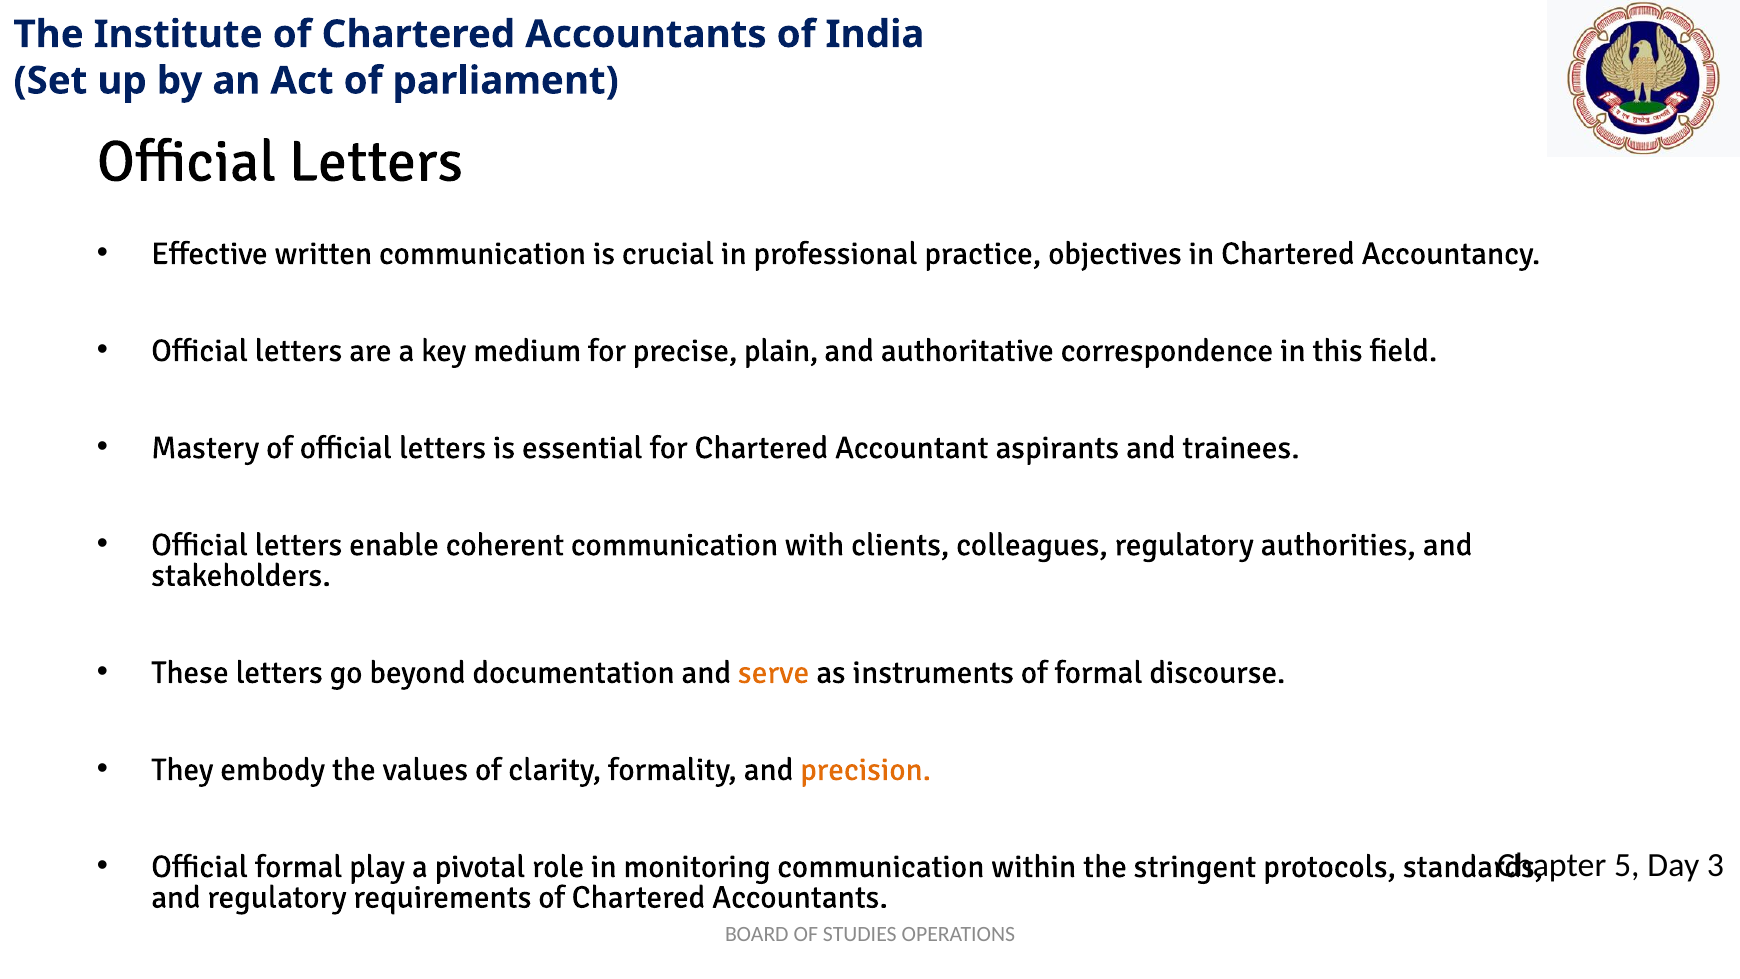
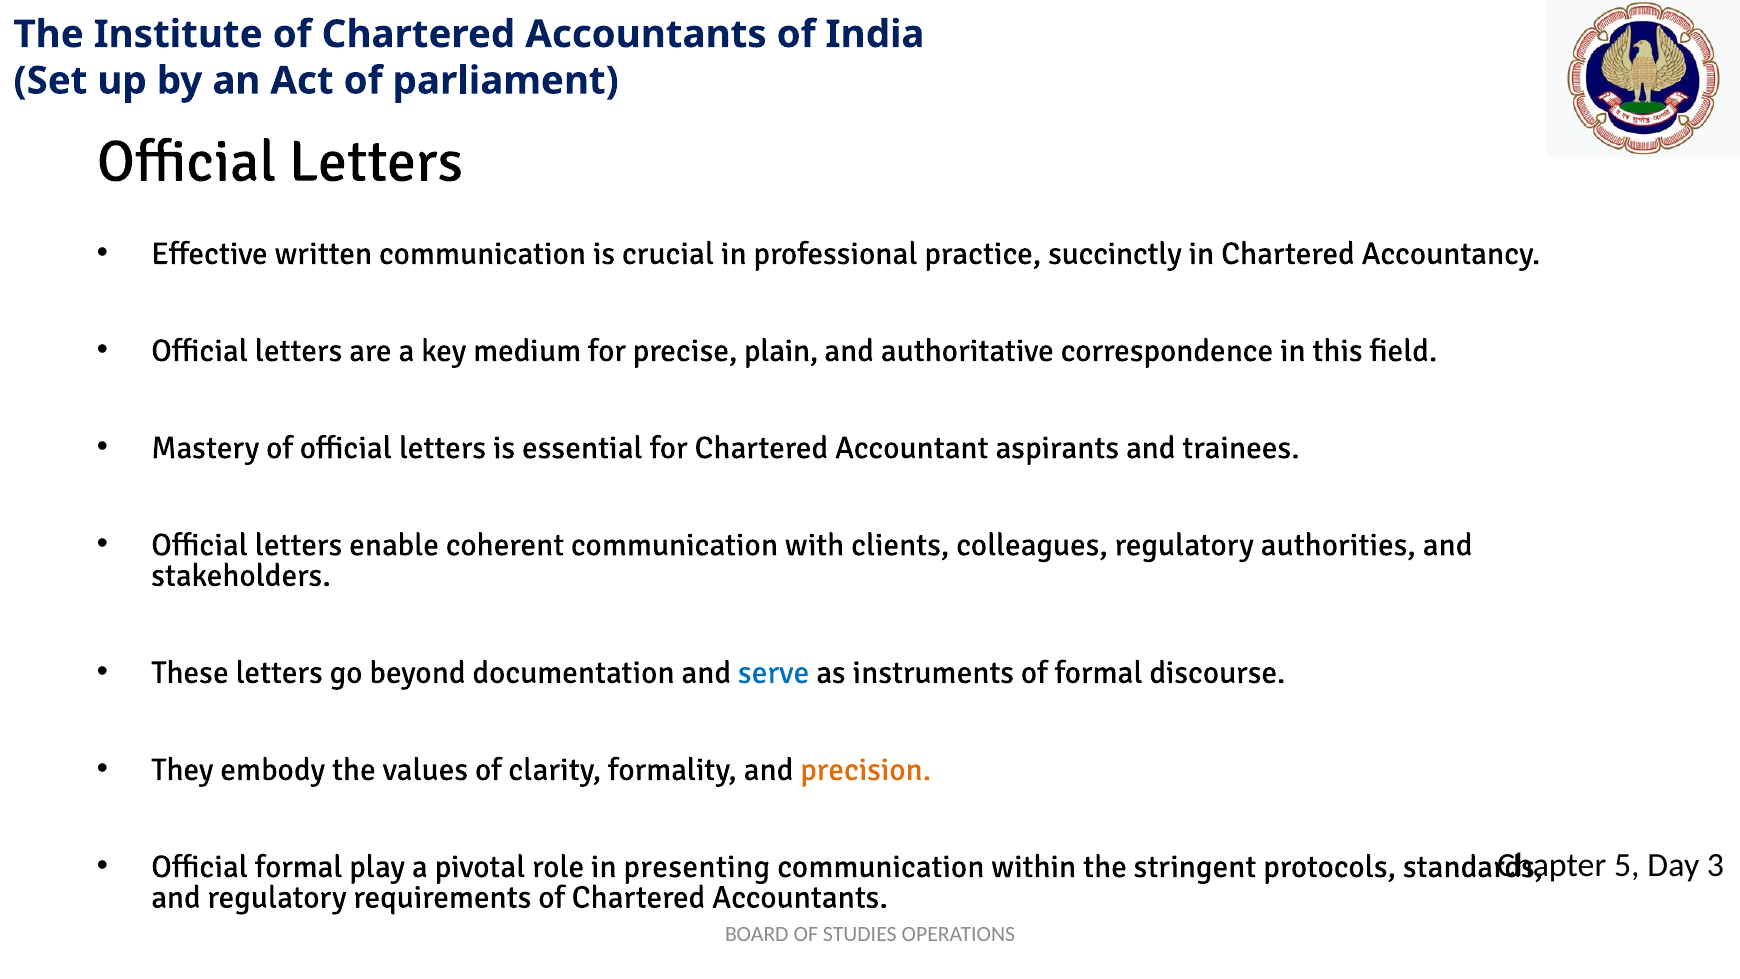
objectives: objectives -> succinctly (1115, 254)
serve colour: orange -> blue (774, 672)
monitoring: monitoring -> presenting (697, 867)
